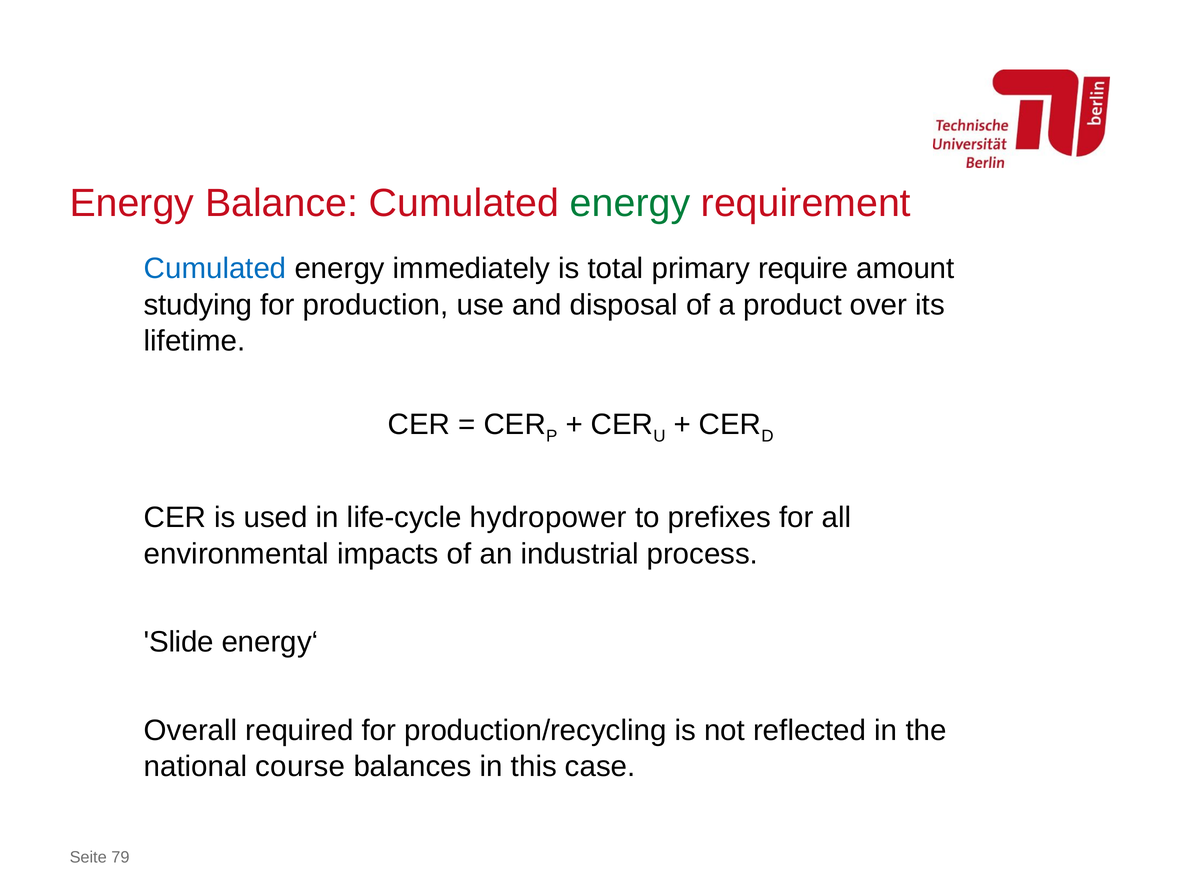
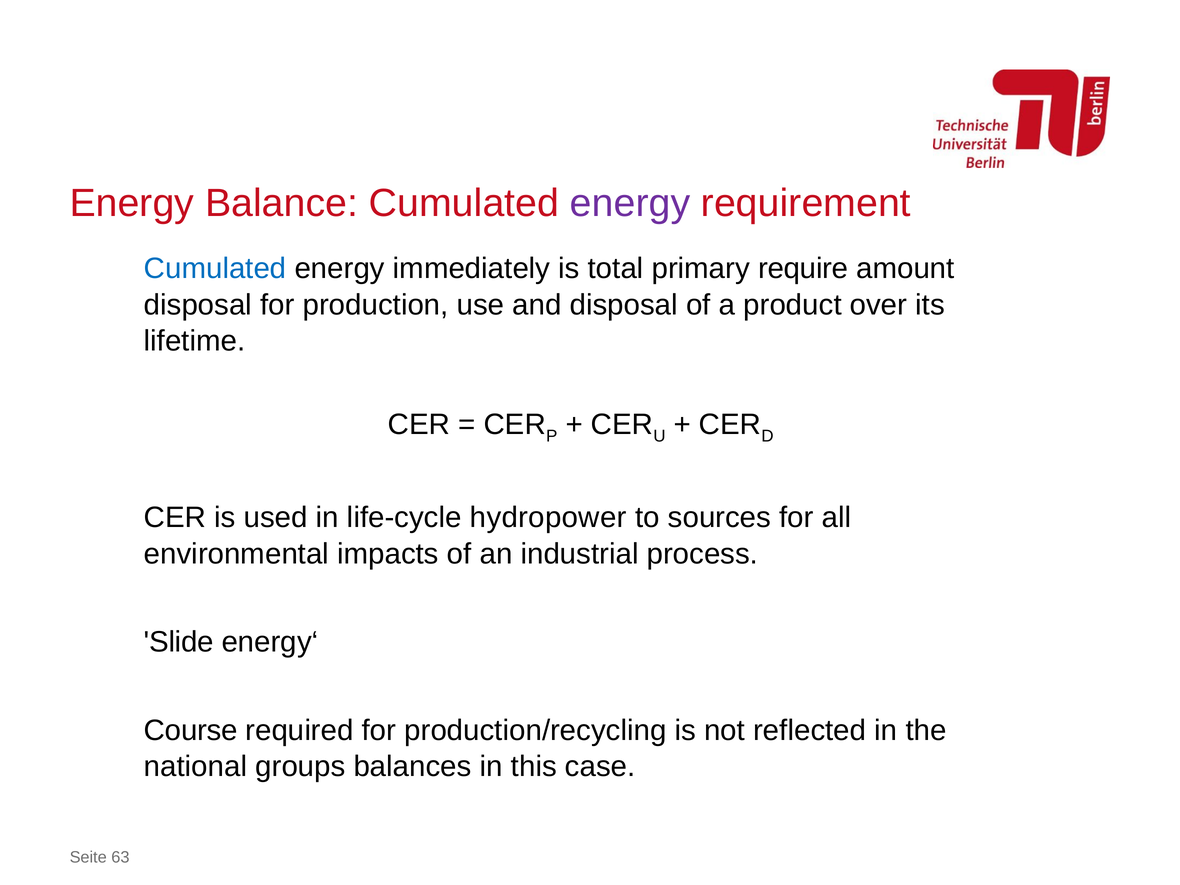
energy colour: green -> purple (630, 203)
studying: studying -> disposal (198, 305)
prefixes: prefixes -> sources (720, 518)
Overall: Overall -> Course (191, 731)
course: course -> groups (300, 767)
79: 79 -> 63 (120, 857)
